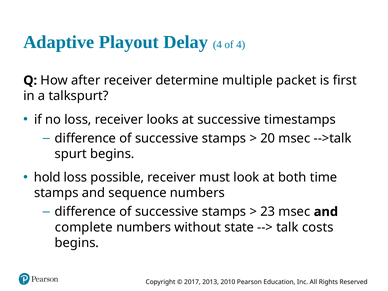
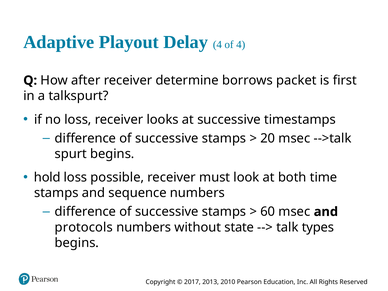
multiple: multiple -> borrows (247, 80)
23: 23 -> 60 (268, 212)
complete: complete -> protocols (84, 227)
costs: costs -> types (318, 227)
